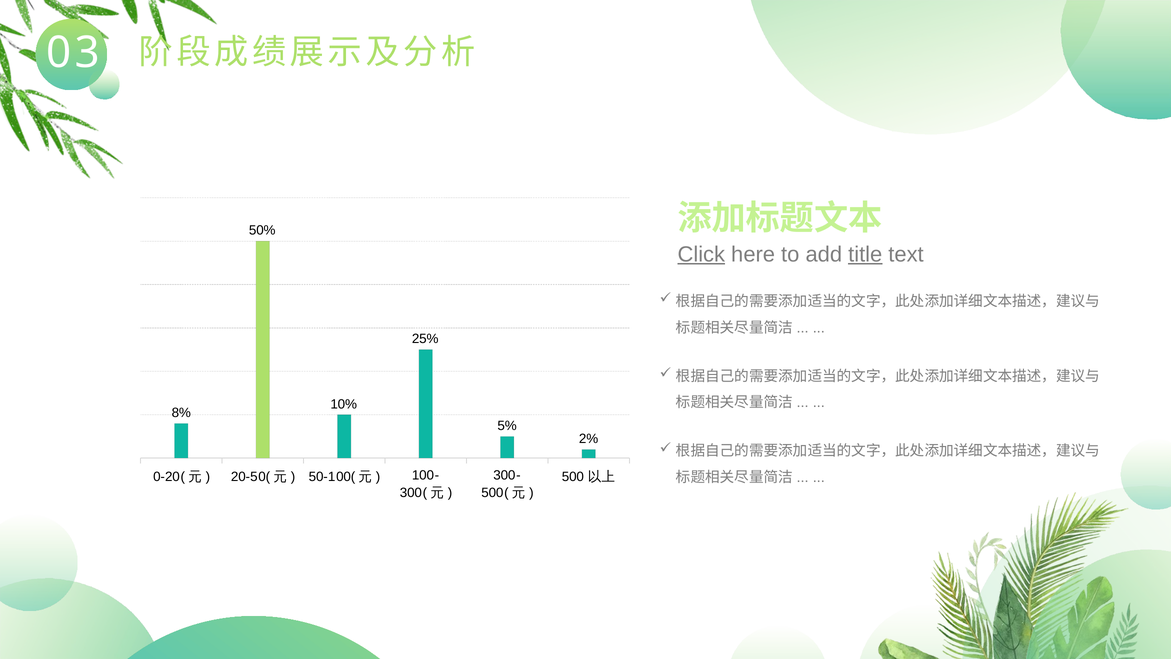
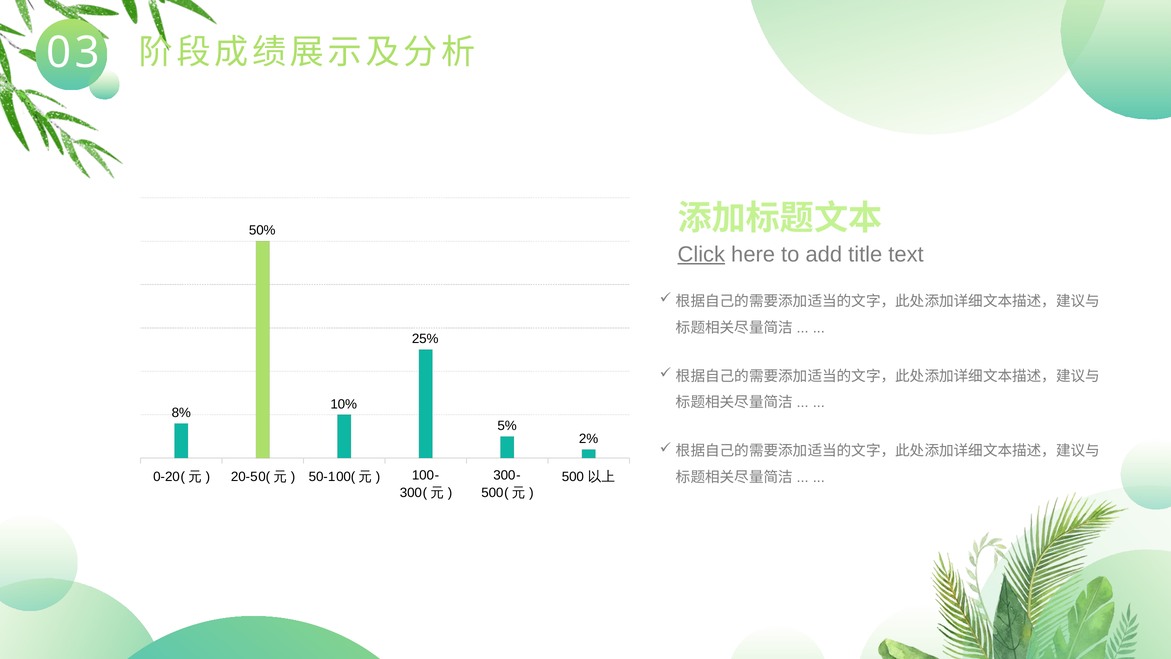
title underline: present -> none (865, 254)
